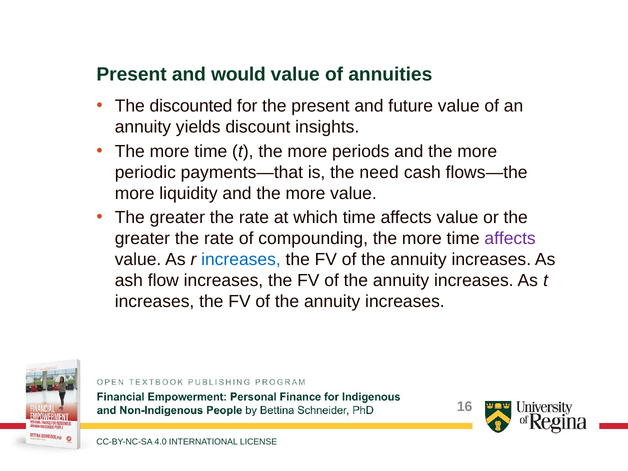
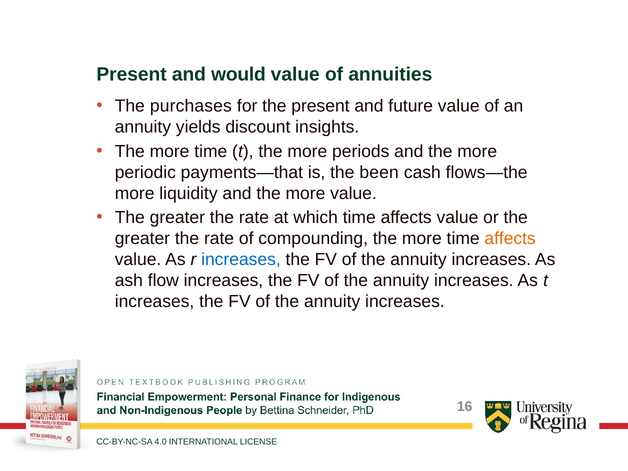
discounted: discounted -> purchases (191, 106)
need: need -> been (379, 172)
affects colour: purple -> orange (510, 239)
